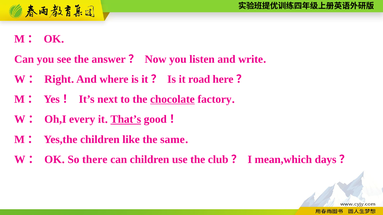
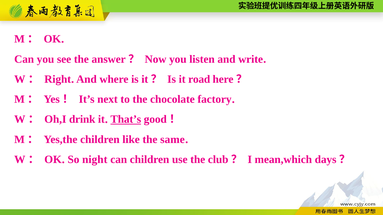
chocolate underline: present -> none (172, 99)
every: every -> drink (82, 120)
there: there -> night (95, 160)
